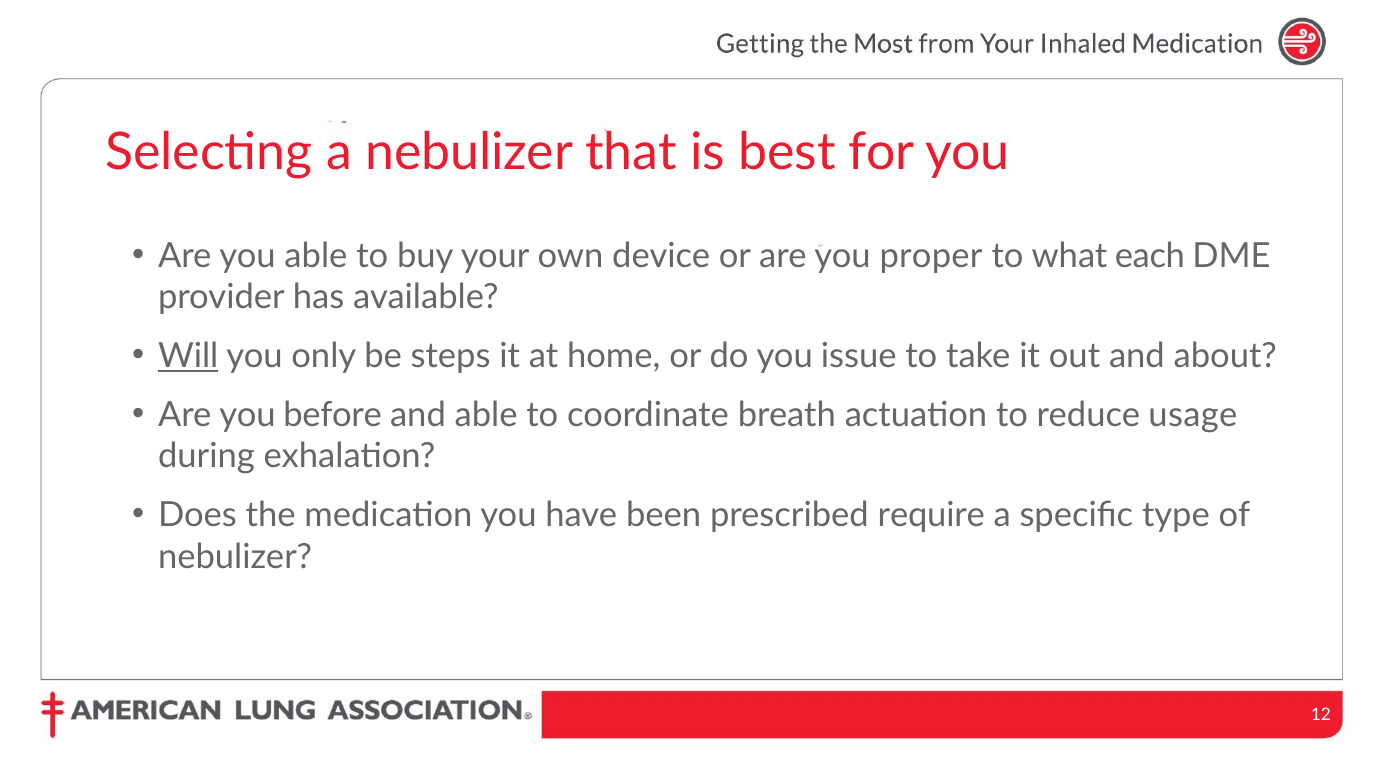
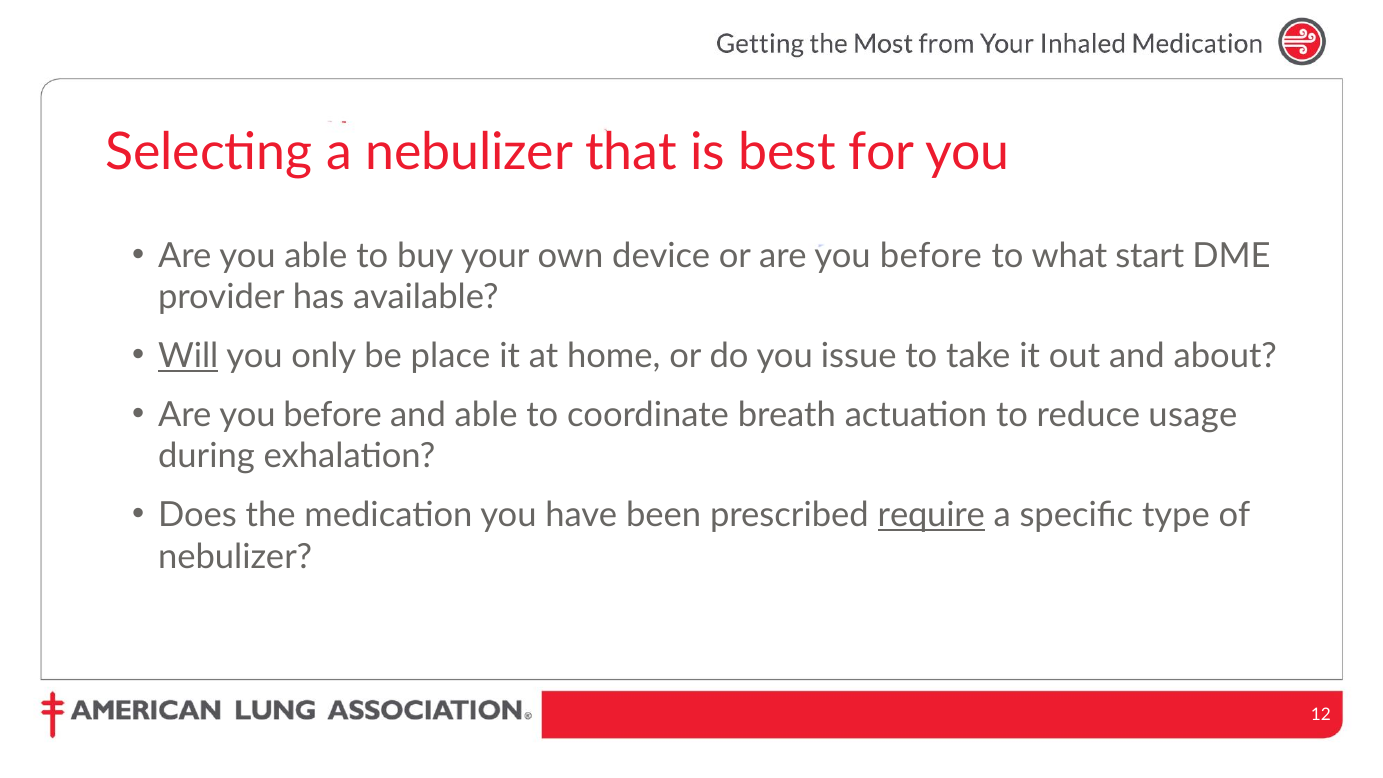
or are you proper: proper -> before (931, 256)
each: each -> start (1150, 256)
steps: steps -> place (451, 356)
require underline: none -> present (931, 515)
